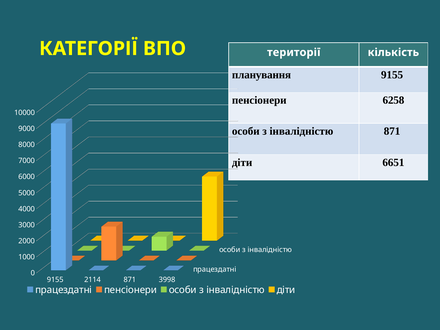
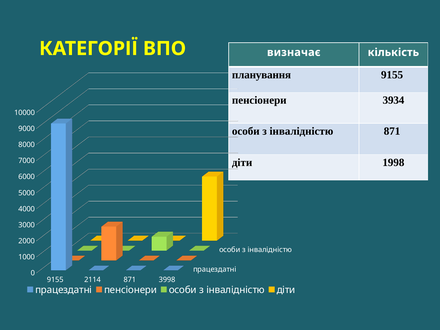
території: території -> визначає (294, 52)
6258: 6258 -> 3934 (393, 100)
6651: 6651 -> 1998 (393, 162)
